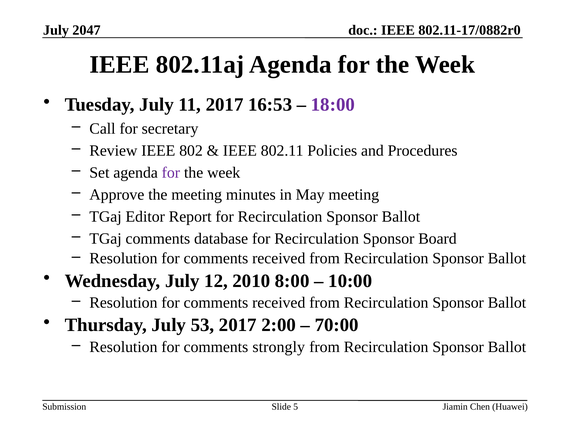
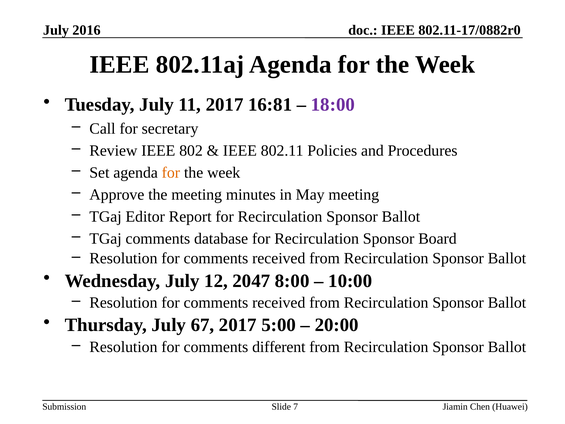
2047: 2047 -> 2016 (87, 30)
16:53: 16:53 -> 16:81 (270, 105)
for colour: purple -> orange (171, 173)
2010: 2010 -> 2047 (251, 281)
53: 53 -> 67 (203, 325)
2:00: 2:00 -> 5:00 (279, 325)
70:00: 70:00 -> 20:00 (337, 325)
strongly: strongly -> different (279, 347)
5: 5 -> 7 (296, 406)
